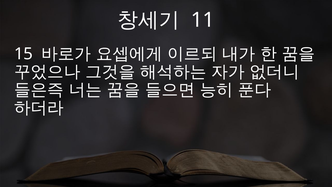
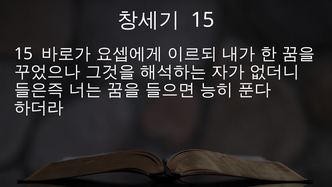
11: 11 -> 15 (203, 20)
